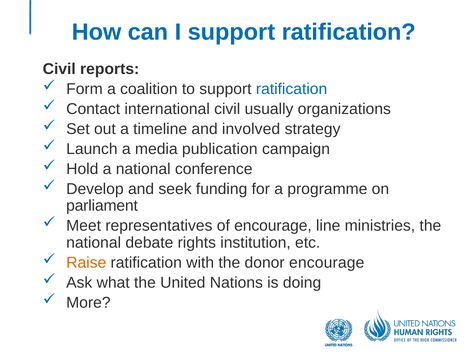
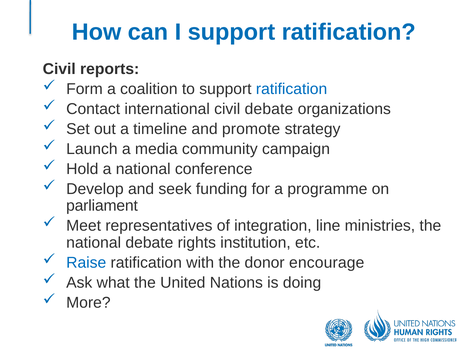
civil usually: usually -> debate (269, 109)
involved: involved -> promote (251, 129)
publication: publication -> community (220, 149)
of encourage: encourage -> integration (273, 226)
Raise colour: orange -> blue (86, 263)
